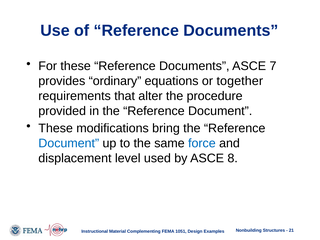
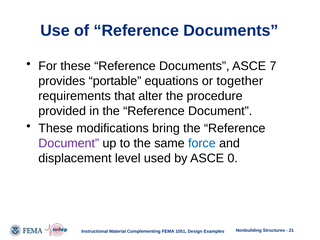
ordinary: ordinary -> portable (115, 81)
Document colour: blue -> purple (69, 143)
8: 8 -> 0 (233, 158)
